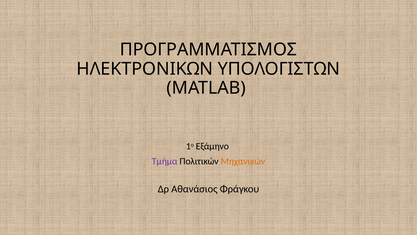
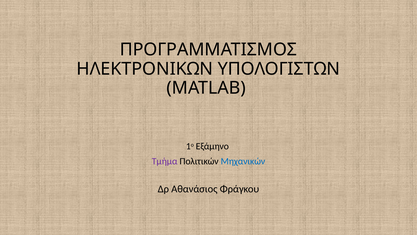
Μηχανικών colour: orange -> blue (243, 161)
